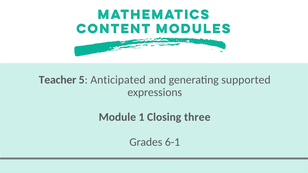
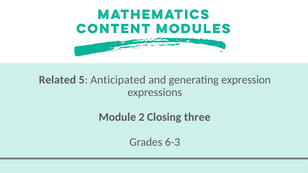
Teacher: Teacher -> Related (57, 80)
supported: supported -> expression (246, 80)
1: 1 -> 2 (142, 117)
6-1: 6-1 -> 6-3 (173, 142)
